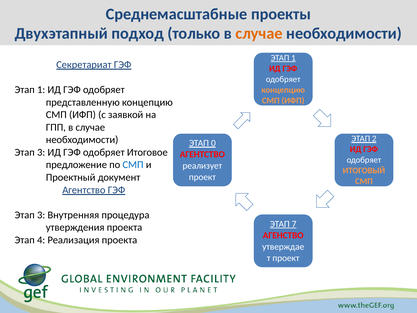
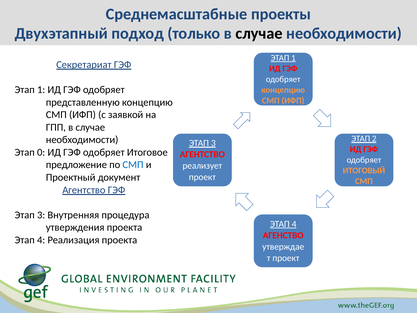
случае colour: orange -> black (259, 33)
0: 0 -> 3 (213, 143)
3: 3 -> 0 (41, 152)
7: 7 -> 4 (294, 224)
